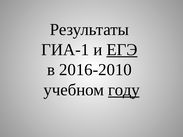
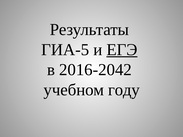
ГИА-1: ГИА-1 -> ГИА-5 (65, 50)
2016-2010: 2016-2010 -> 2016-2042 (95, 70)
году underline: present -> none (124, 90)
